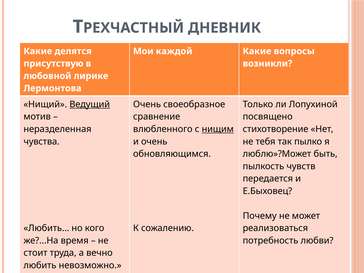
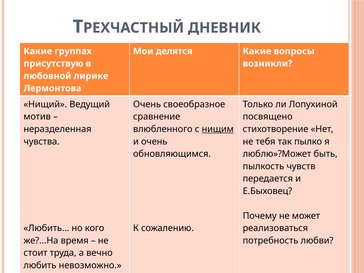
делятся: делятся -> группах (73, 51)
каждой: каждой -> делятся (174, 51)
Ведущий underline: present -> none (90, 104)
